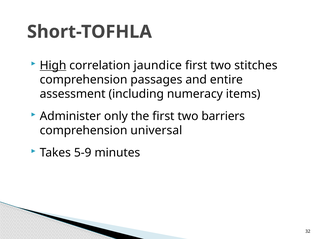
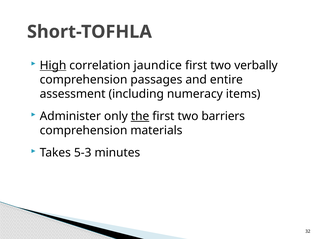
stitches: stitches -> verbally (256, 65)
the underline: none -> present (140, 116)
universal: universal -> materials (156, 130)
5-9: 5-9 -> 5-3 (83, 152)
